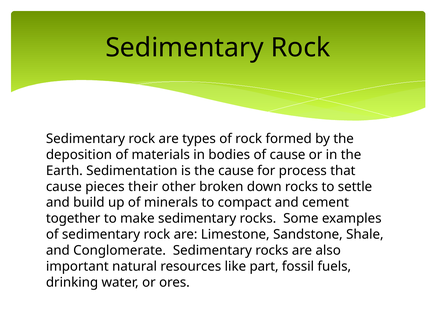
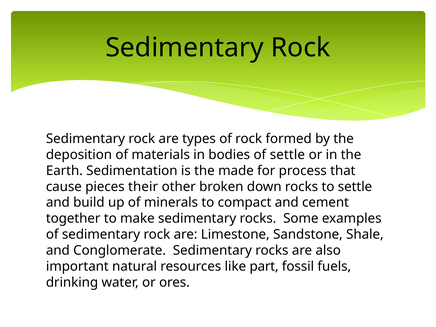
of cause: cause -> settle (287, 155)
the cause: cause -> made (236, 171)
